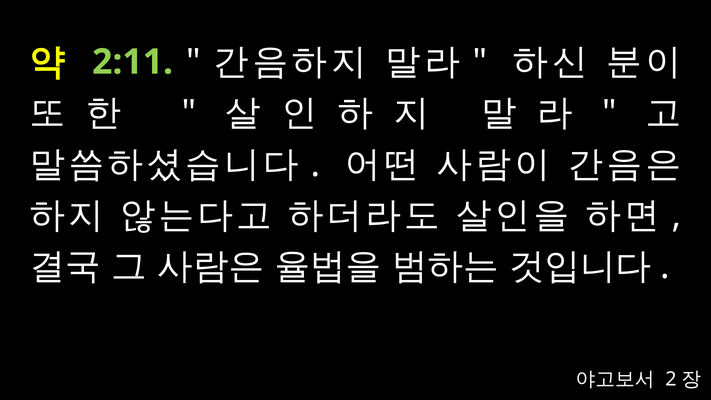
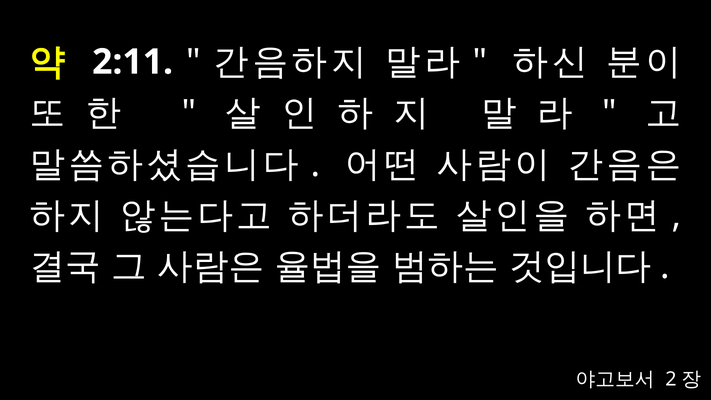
2:11 colour: light green -> white (133, 62)
